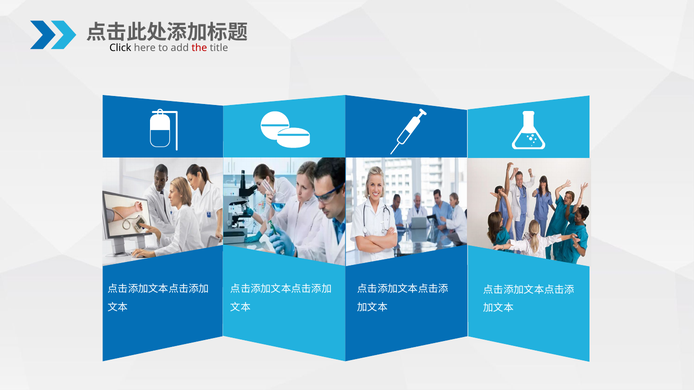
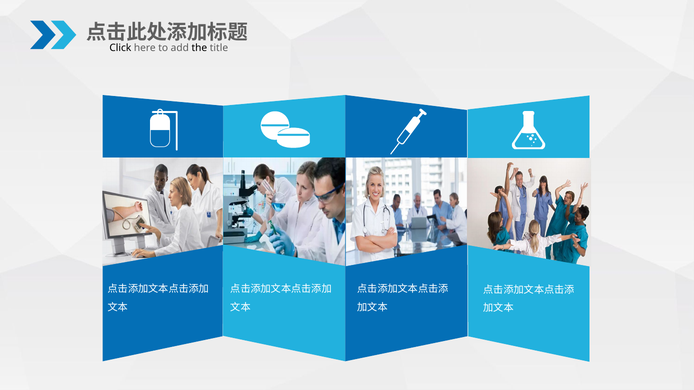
the colour: red -> black (199, 48)
